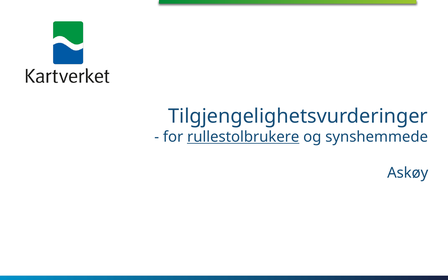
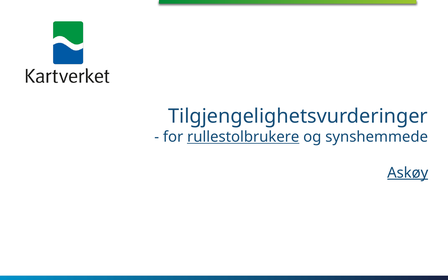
Askøy underline: none -> present (408, 173)
